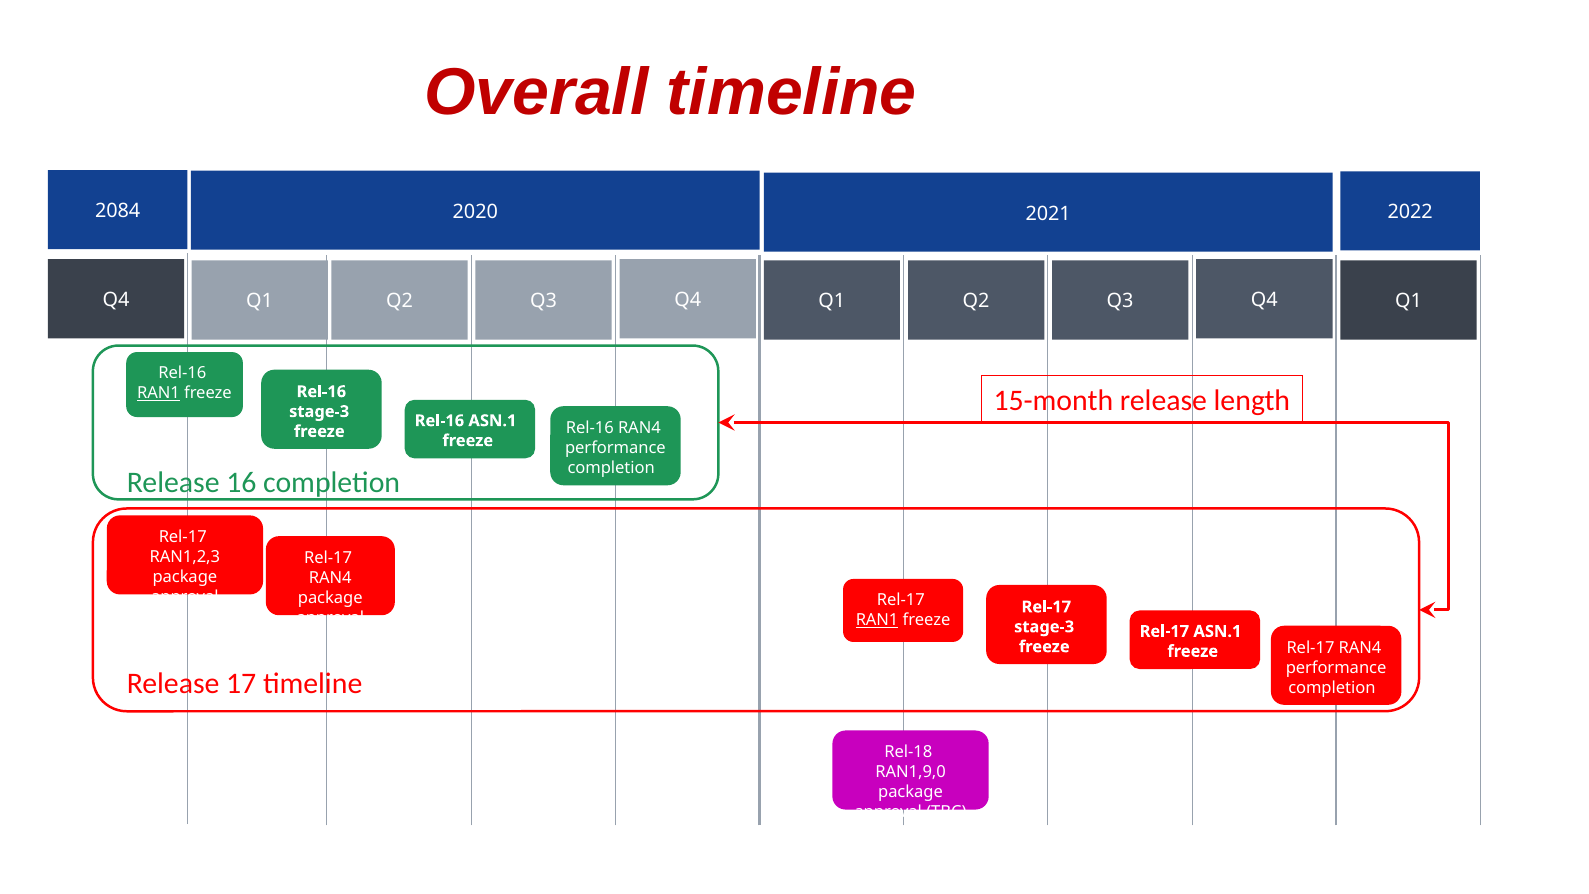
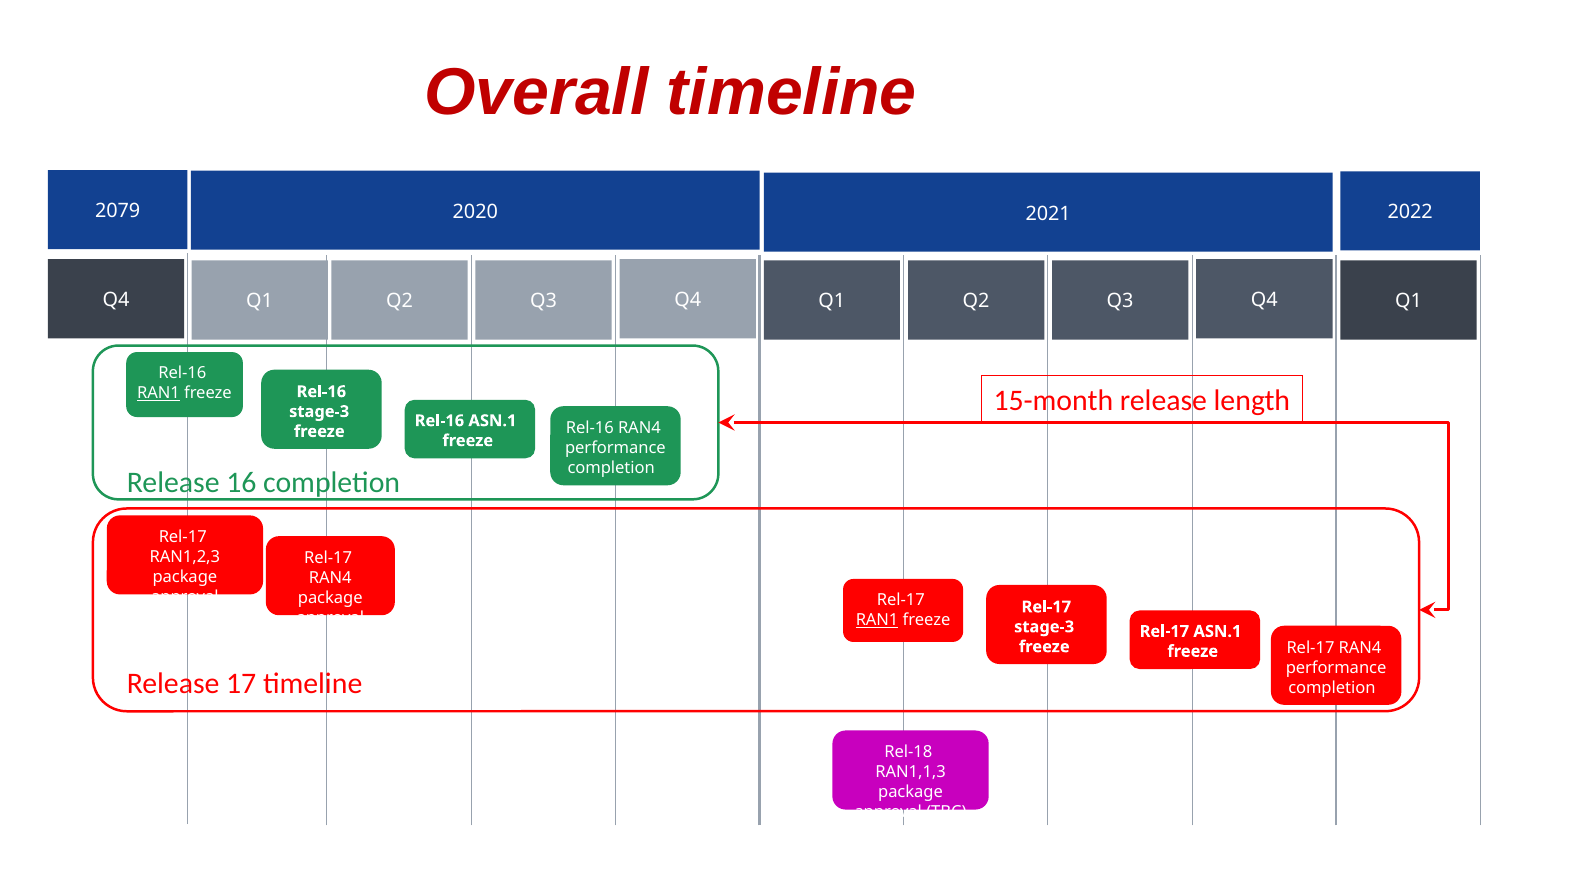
2084: 2084 -> 2079 (118, 211)
RAN1,9,0: RAN1,9,0 -> RAN1,1,3 (911, 772)
